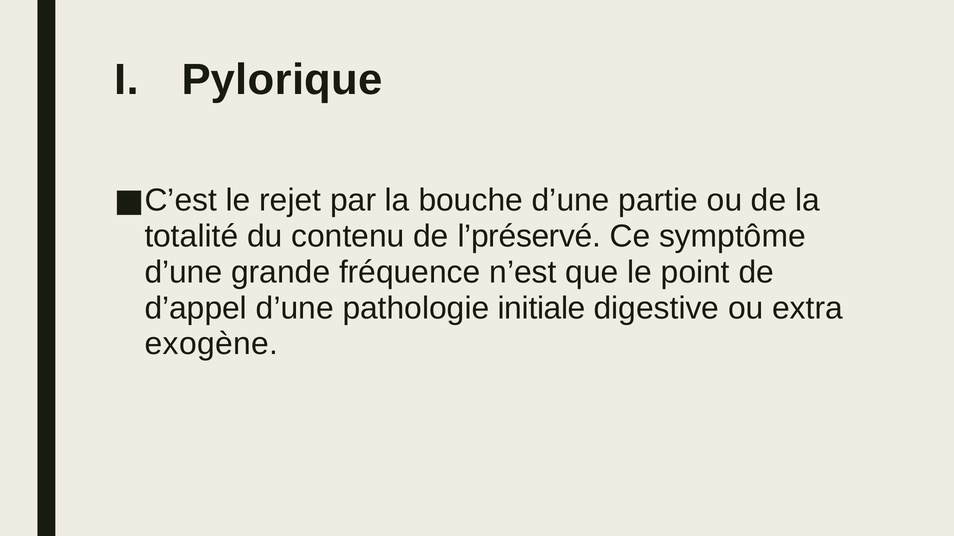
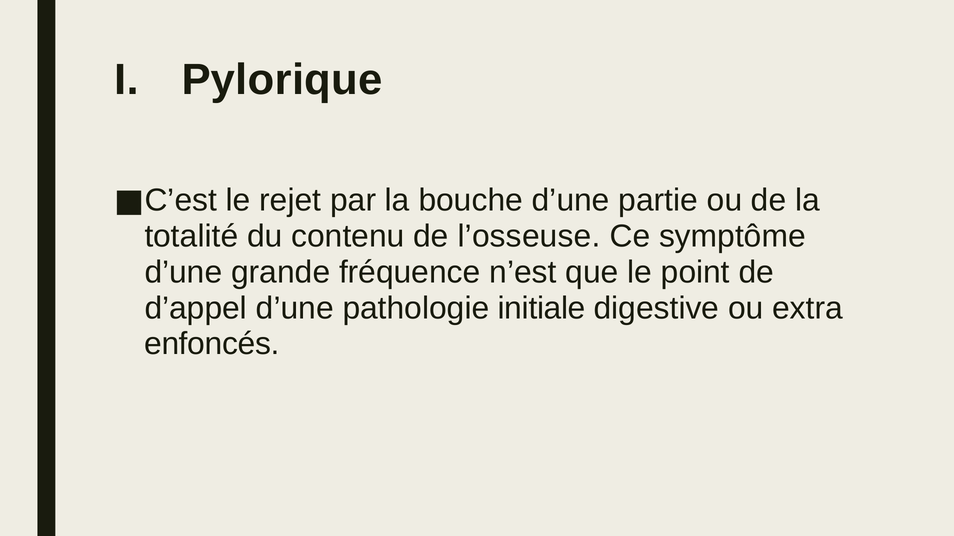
l’préservé: l’préservé -> l’osseuse (529, 237)
exogène: exogène -> enfoncés (212, 344)
